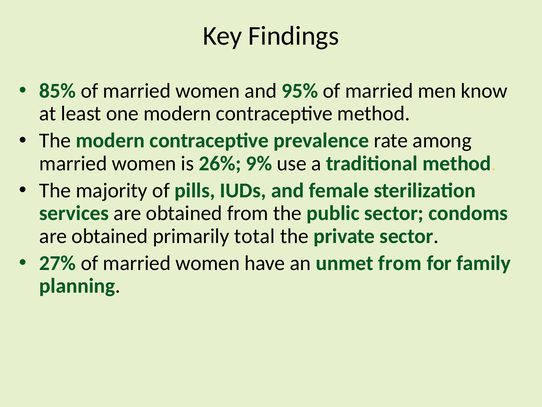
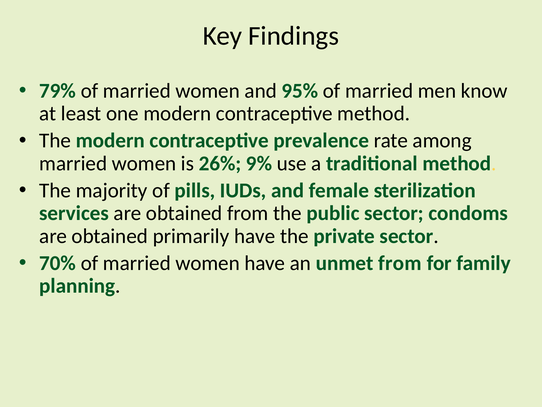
85%: 85% -> 79% (58, 91)
primarily total: total -> have (255, 236)
27%: 27% -> 70% (58, 263)
